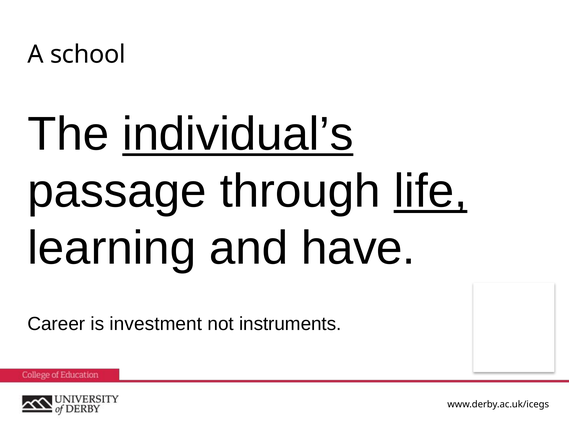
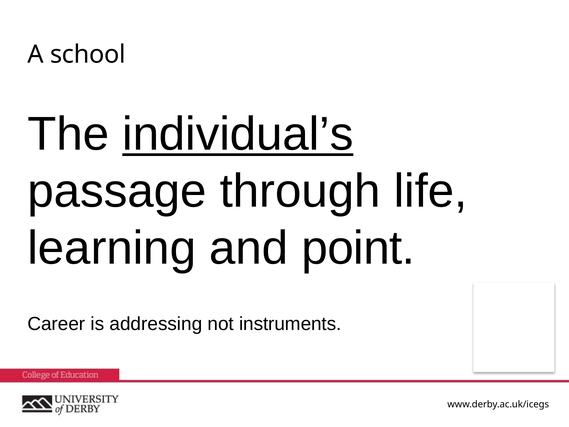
life underline: present -> none (431, 191)
have: have -> point (358, 248)
investment: investment -> addressing (156, 324)
